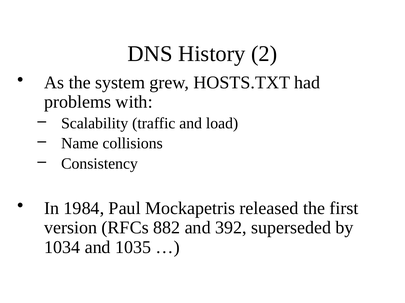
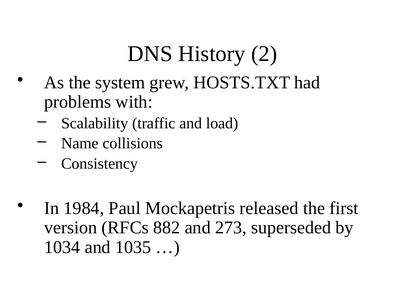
392: 392 -> 273 (231, 228)
